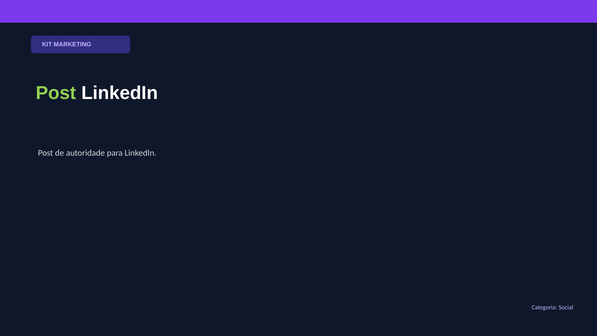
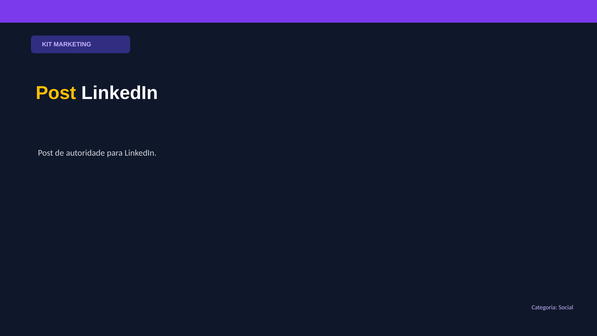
Post colour: light green -> yellow (56, 93)
